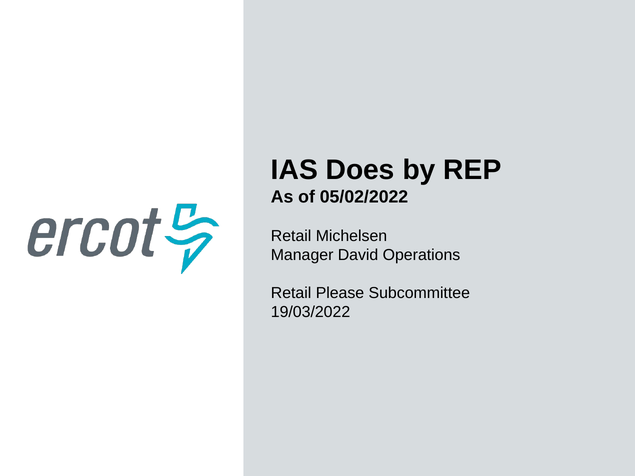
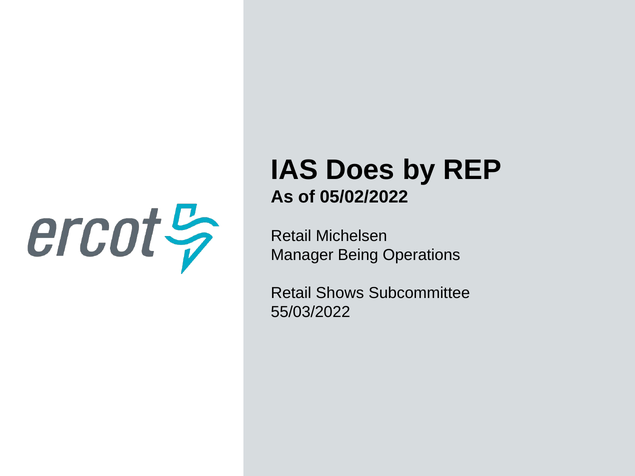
David: David -> Being (358, 255)
Please: Please -> Shows (340, 293)
19/03/2022: 19/03/2022 -> 55/03/2022 (311, 312)
